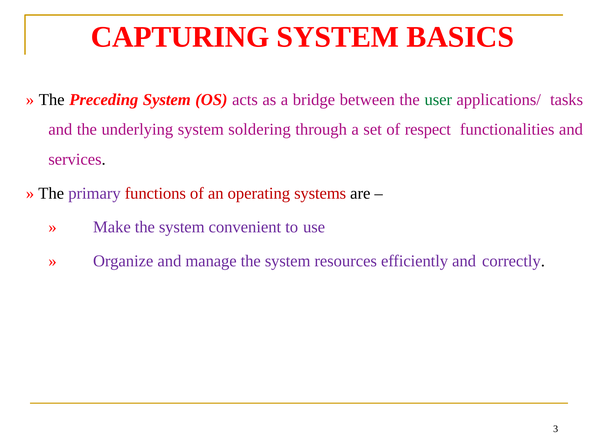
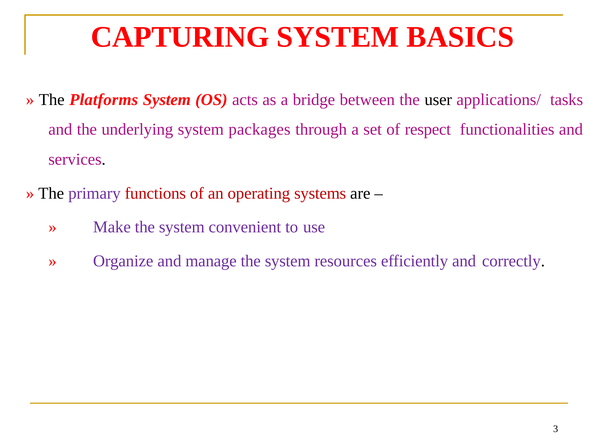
Preceding: Preceding -> Platforms (104, 100)
user colour: green -> black (438, 100)
soldering: soldering -> packages (259, 130)
